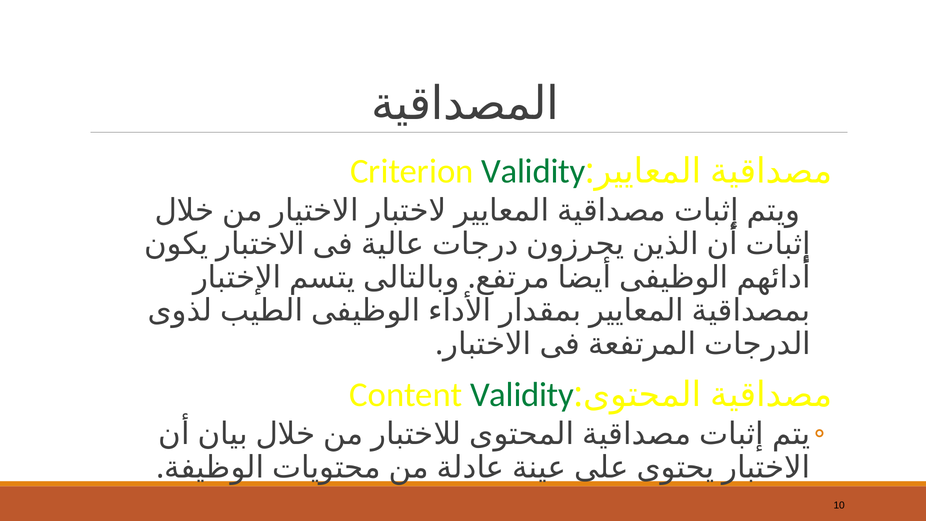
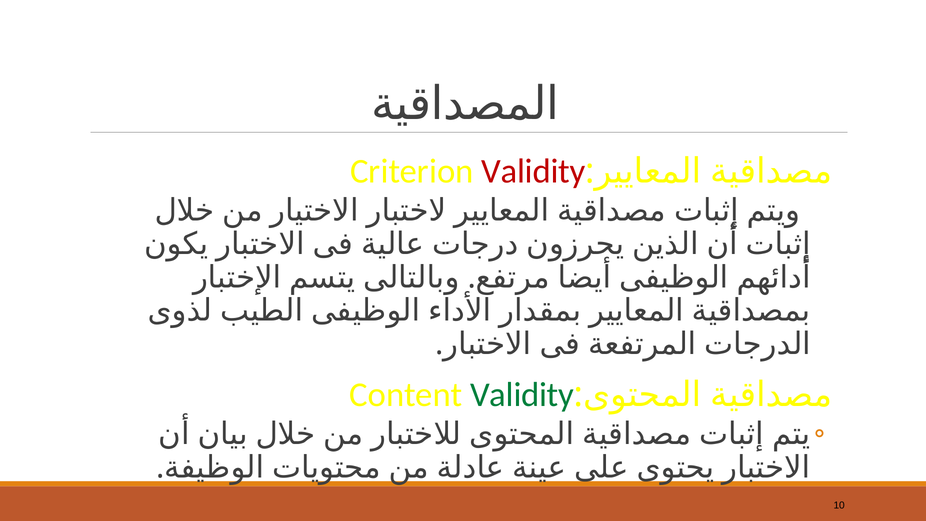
Validity colour: green -> red (533, 171)
